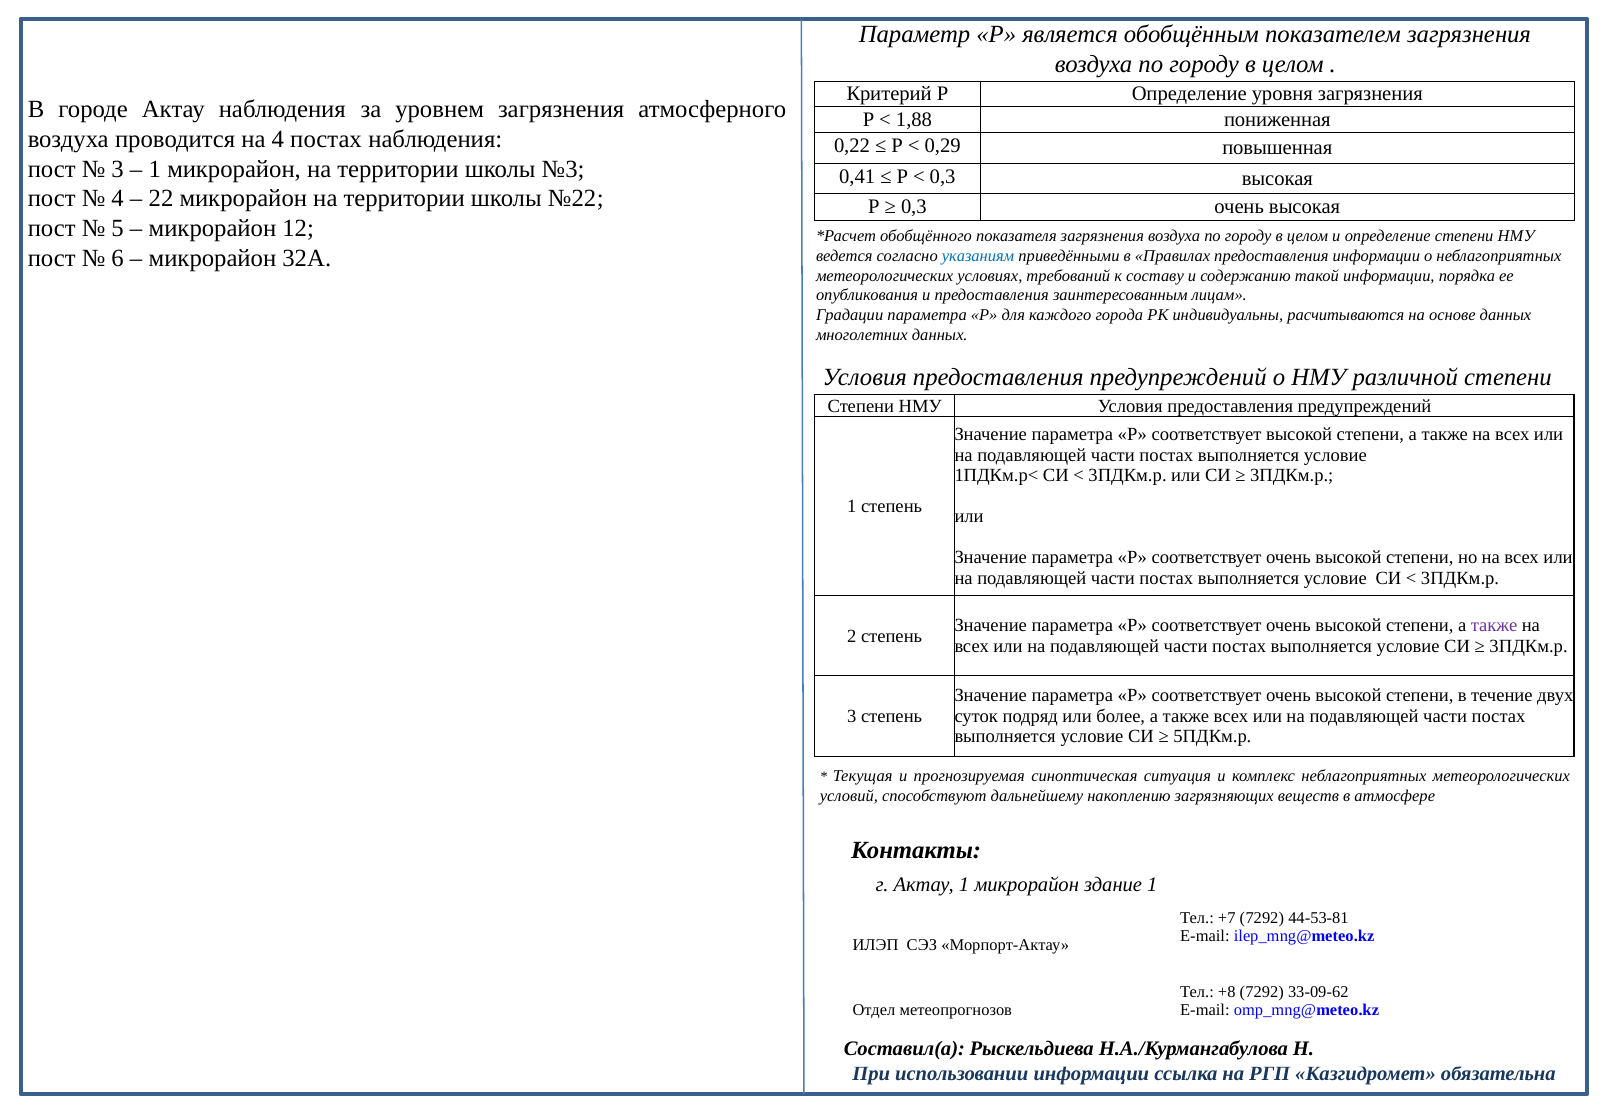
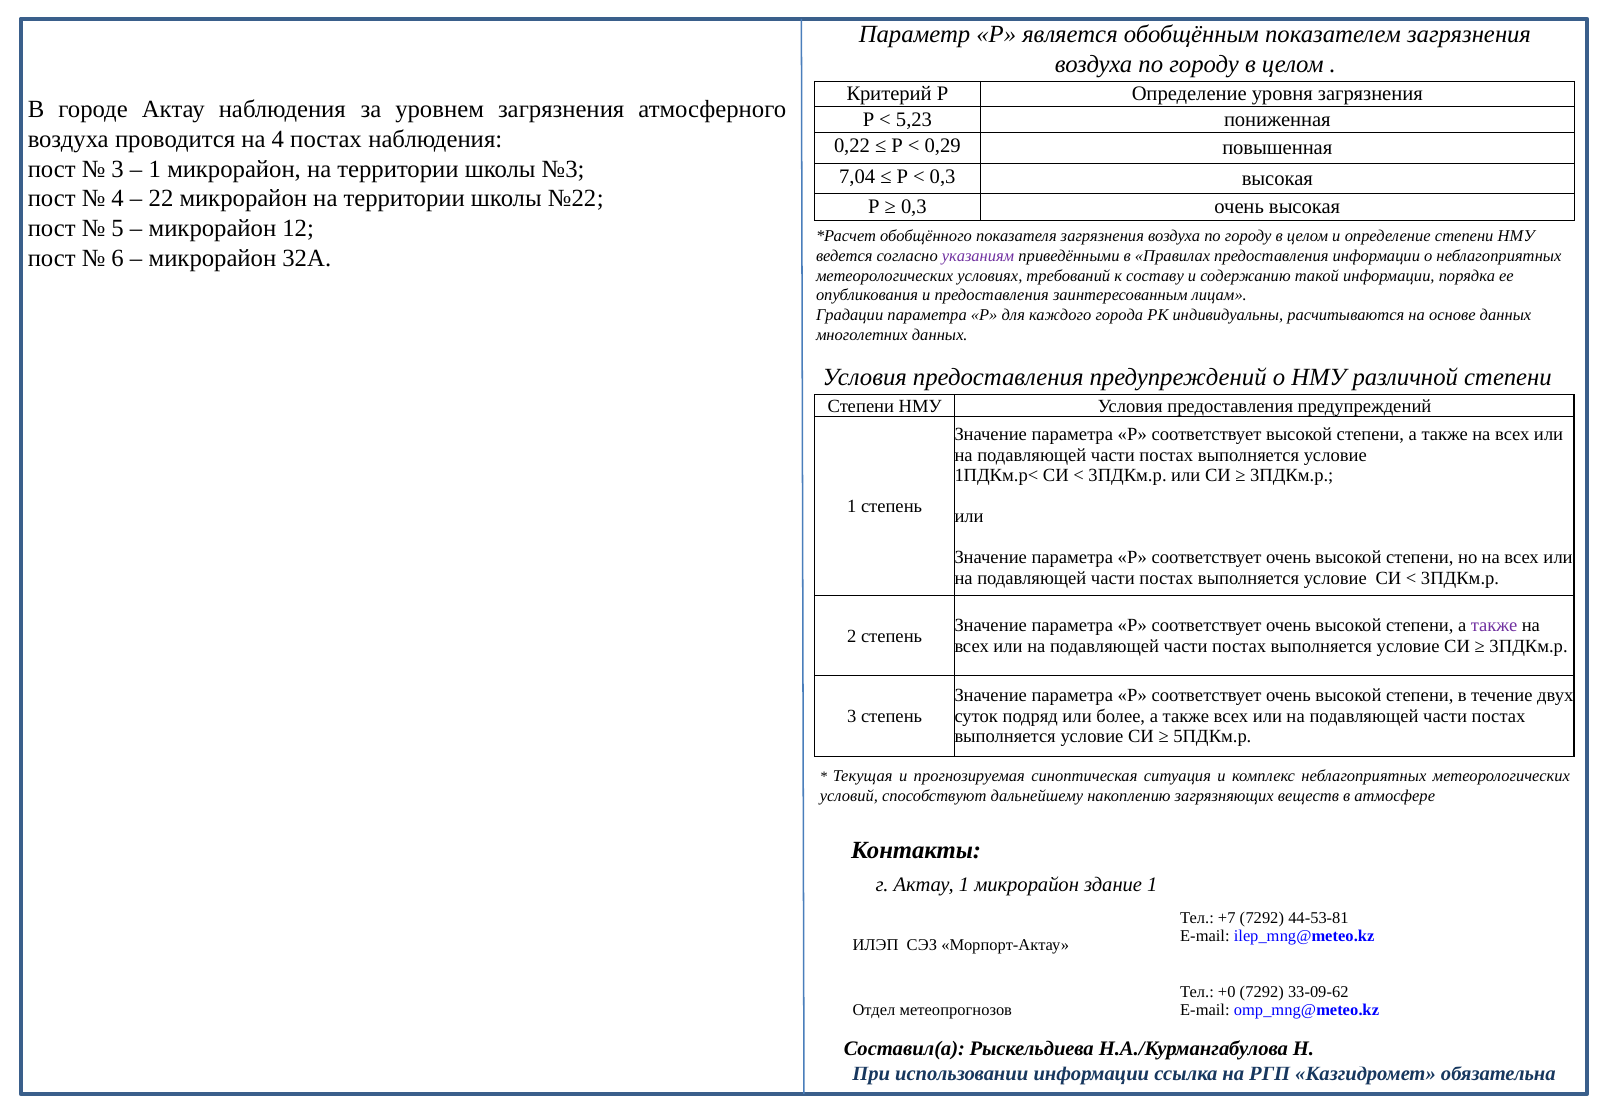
1,88: 1,88 -> 5,23 (914, 119)
0,41: 0,41 -> 7,04 (857, 176)
указаниям colour: blue -> purple (978, 256)
+8: +8 -> +0 (1227, 992)
